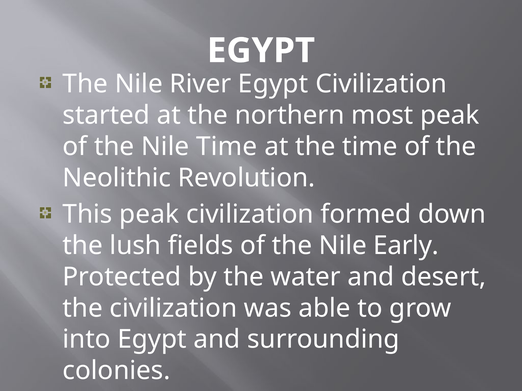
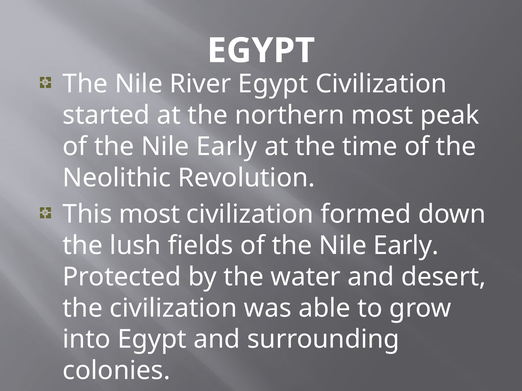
Time: Time -> Early (227, 147)
This peak: peak -> most (149, 215)
